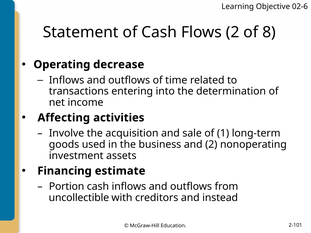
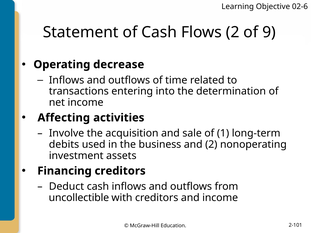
8: 8 -> 9 (269, 32)
goods: goods -> debits (64, 145)
Financing estimate: estimate -> creditors (120, 171)
Portion: Portion -> Deduct (67, 187)
and instead: instead -> income (220, 198)
